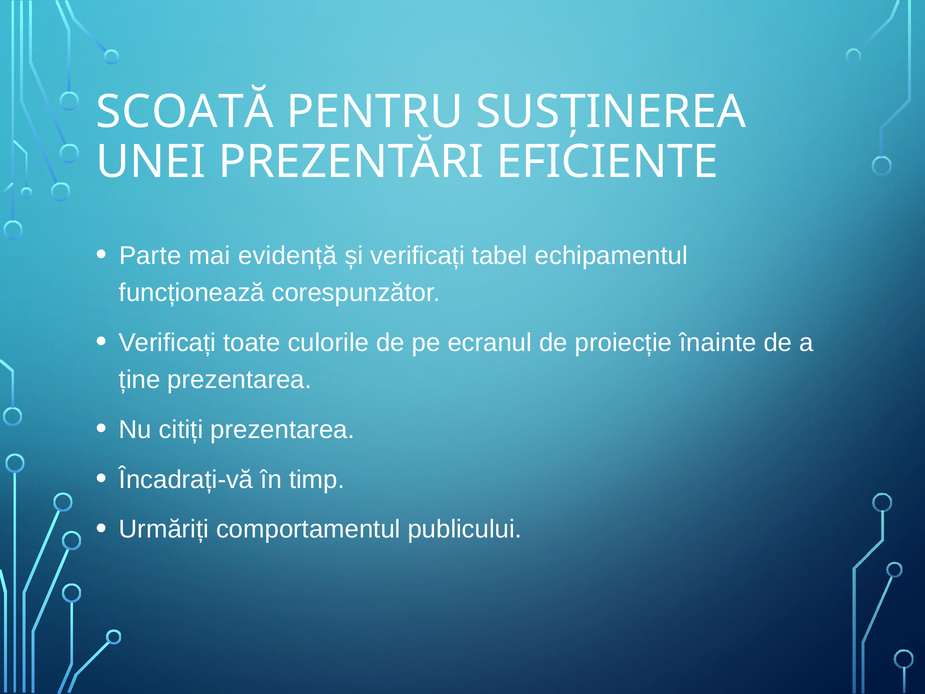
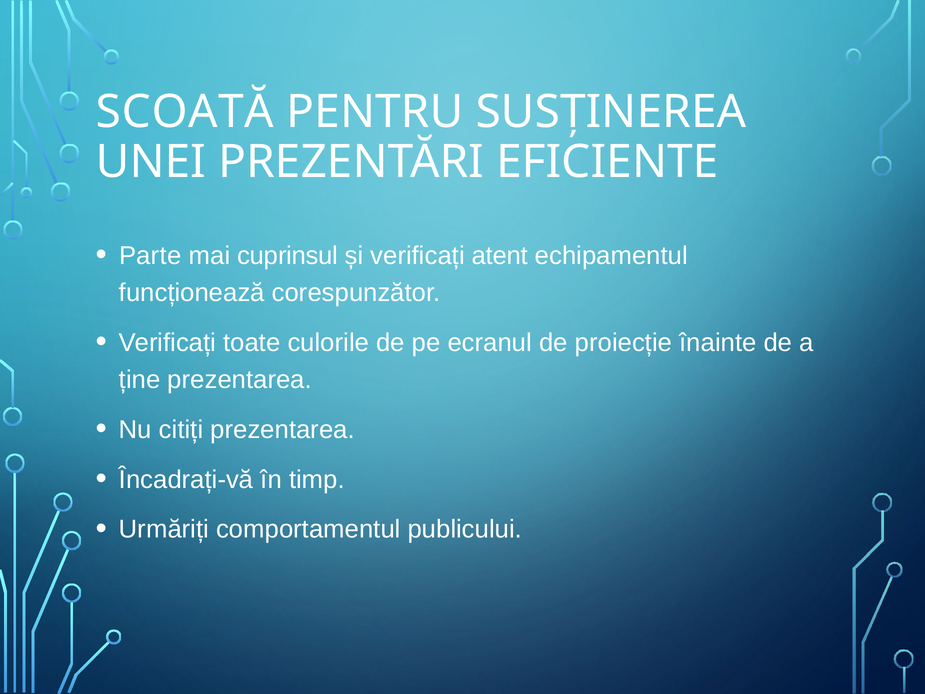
evidență: evidență -> cuprinsul (288, 256)
tabel: tabel -> atent (500, 256)
